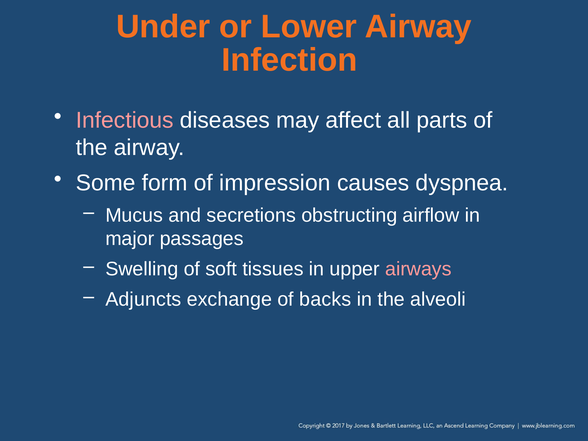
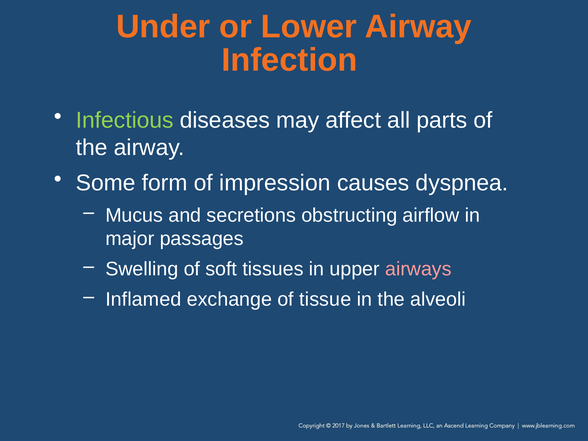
Infectious colour: pink -> light green (125, 120)
Adjuncts: Adjuncts -> Inflamed (143, 299)
backs: backs -> tissue (325, 299)
